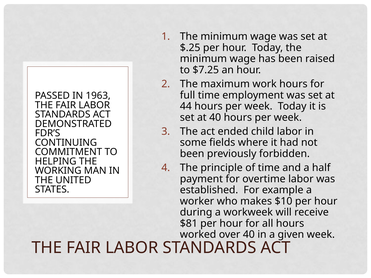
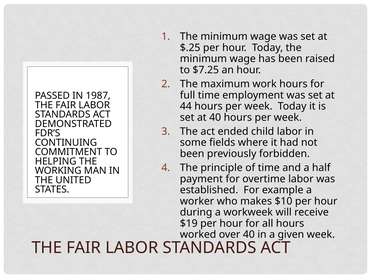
1963: 1963 -> 1987 (98, 96)
$81: $81 -> $19 (189, 224)
